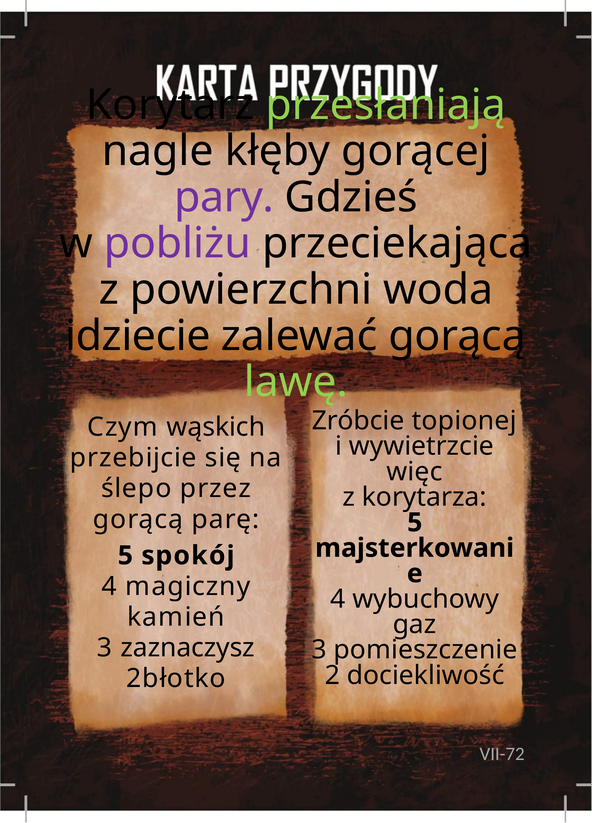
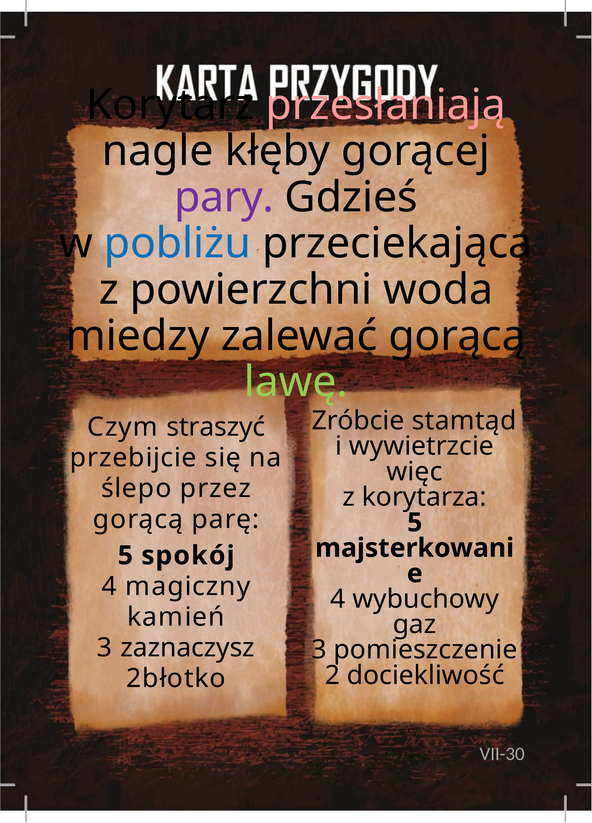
przesłaniają colour: light green -> pink (386, 105)
pobliżu colour: purple -> blue (177, 244)
idziecie: idziecie -> miedzy (138, 336)
topionej: topionej -> stamtąd (464, 421)
wąskich: wąskich -> straszyć (216, 428)
VII-72: VII-72 -> VII-30 (502, 755)
